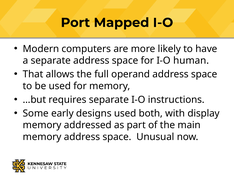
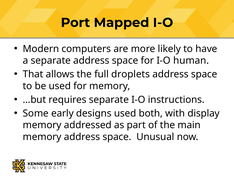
operand: operand -> droplets (131, 74)
